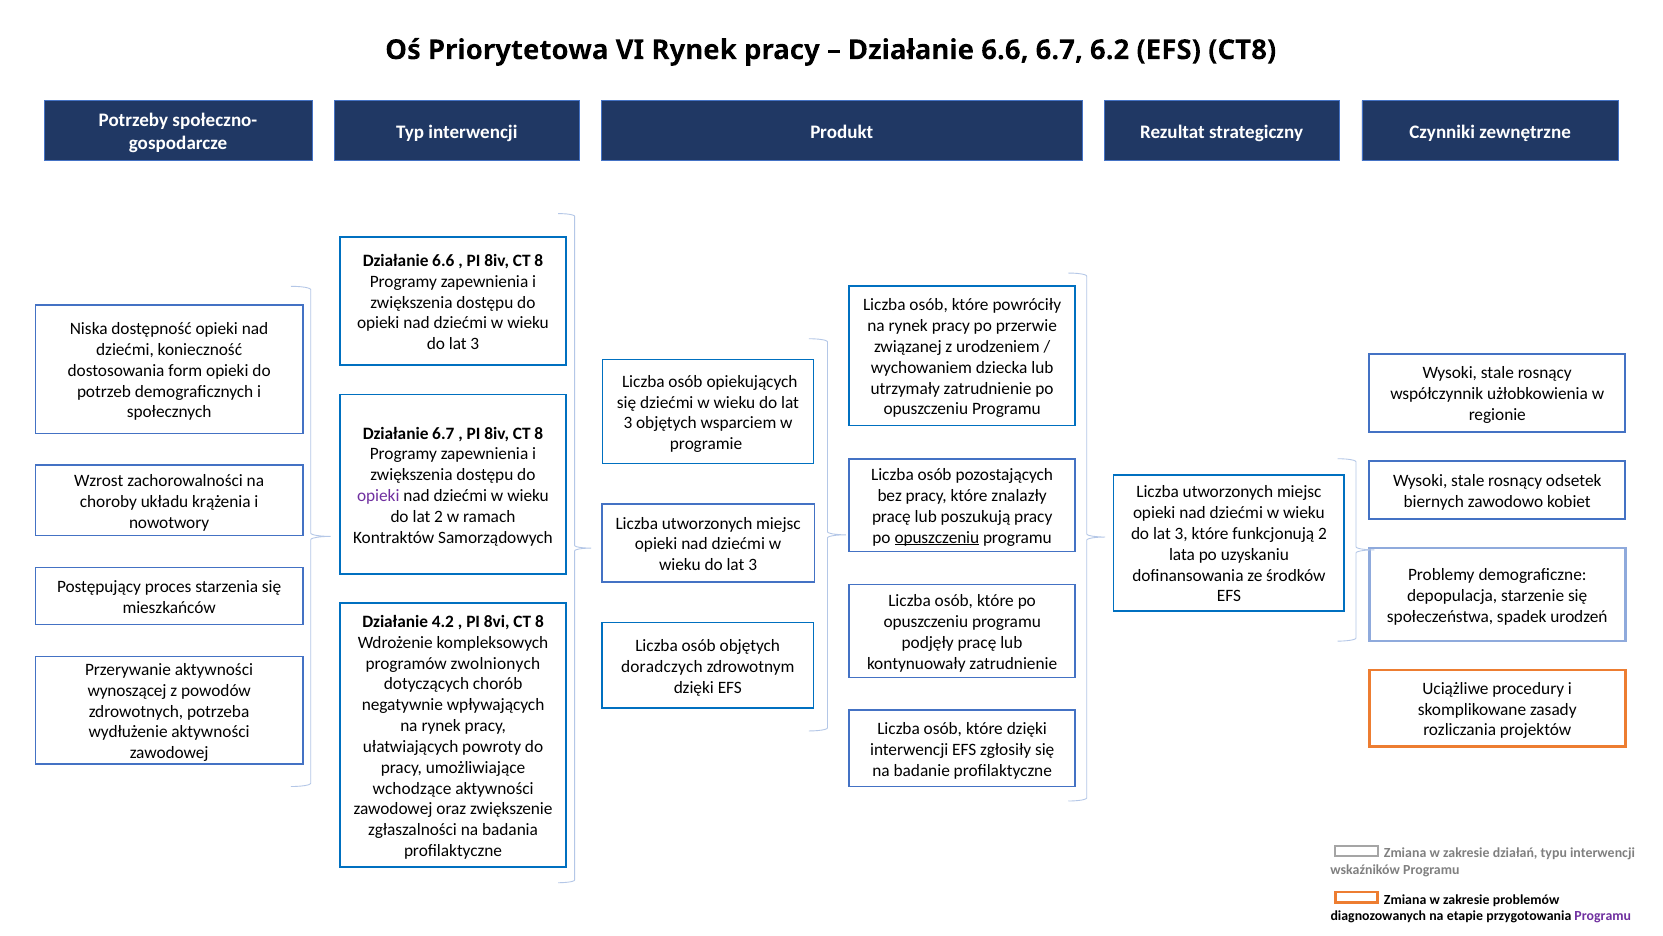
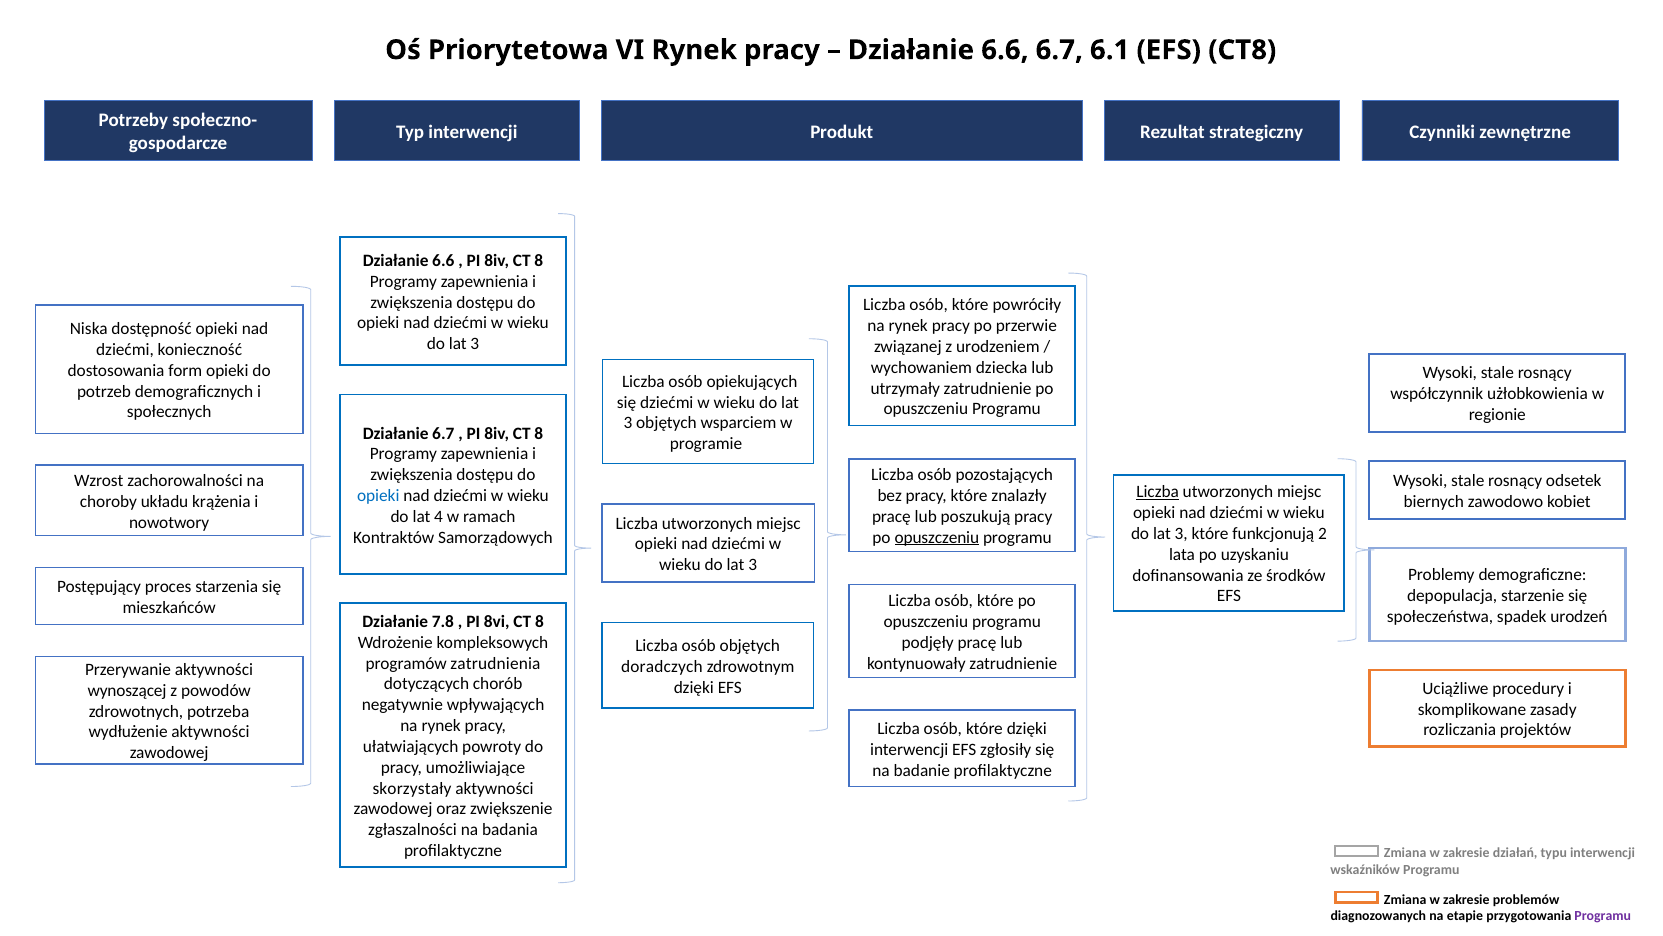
6.2: 6.2 -> 6.1 (1110, 50)
Liczba underline: none -> present (1158, 492)
opieki colour: purple -> blue (378, 496)
lat 2: 2 -> 4 (439, 516)
4.2: 4.2 -> 7.8 (443, 621)
zwolnionych: zwolnionych -> zatrudnienia (495, 663)
wchodzące: wchodzące -> skorzystały (412, 788)
